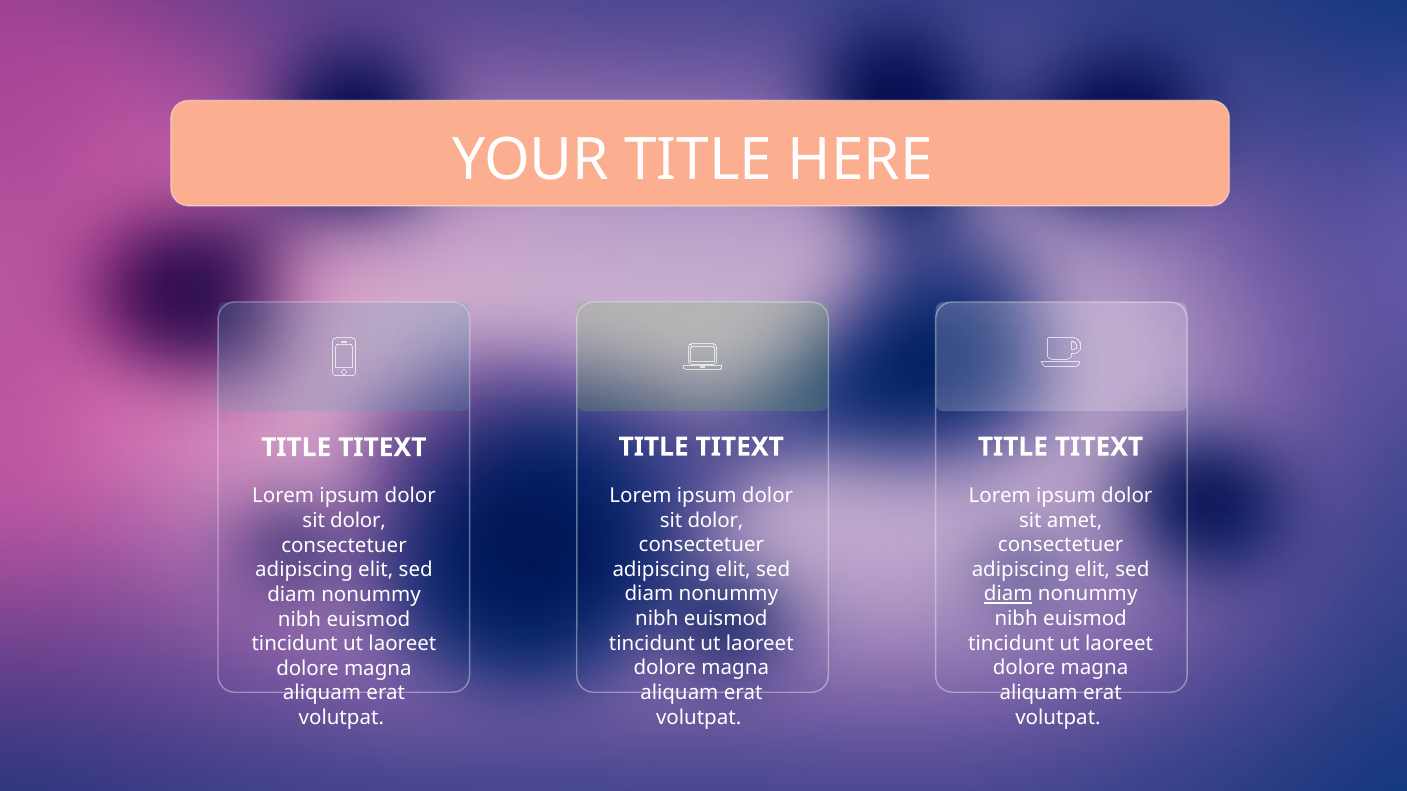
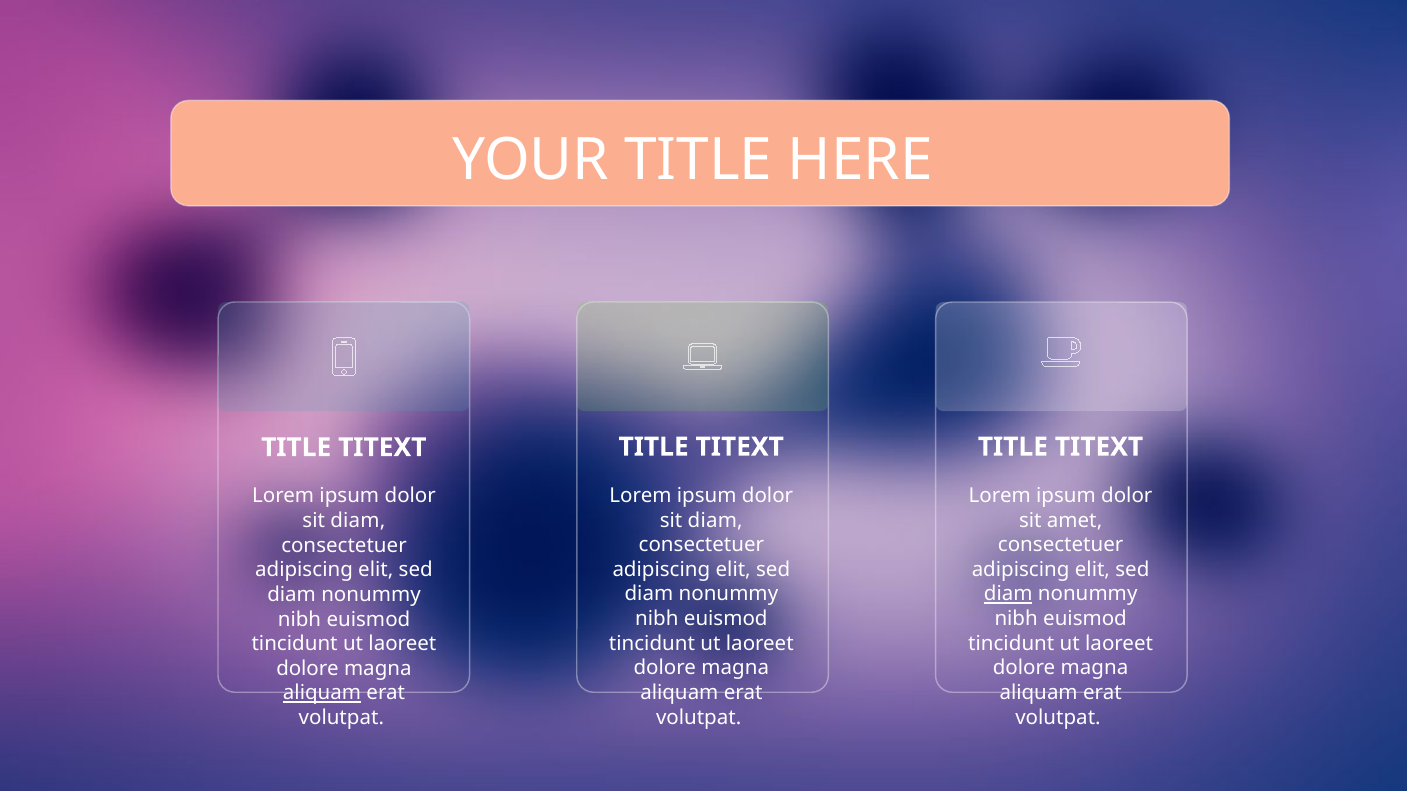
dolor: dolor -> diam (715, 521)
dolor: dolor -> diam (358, 521)
aliquam underline: none -> present (322, 694)
